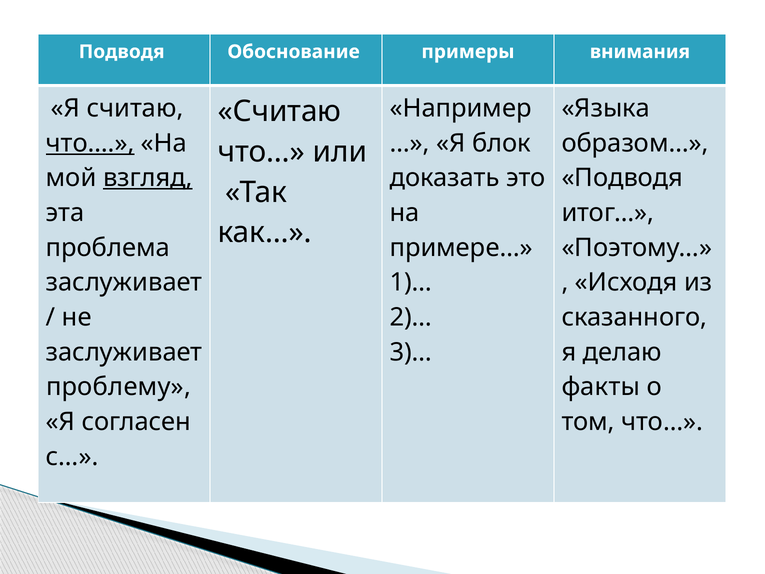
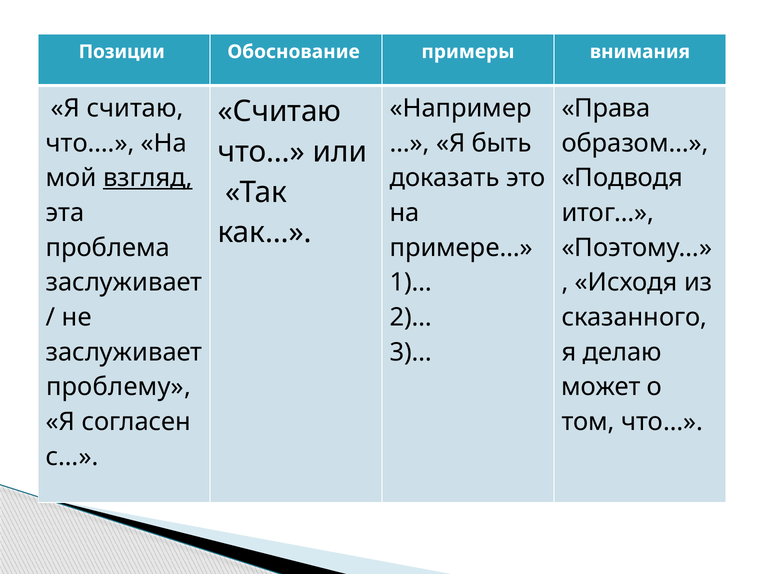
Подводя: Подводя -> Позиции (122, 52)
Языка: Языка -> Права (606, 108)
что… underline: present -> none (90, 143)
блок: блок -> быть (502, 143)
факты: факты -> может (601, 387)
